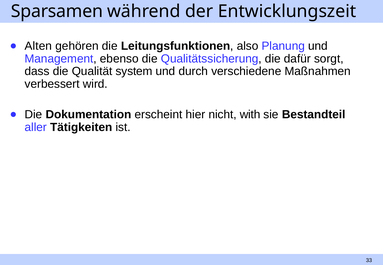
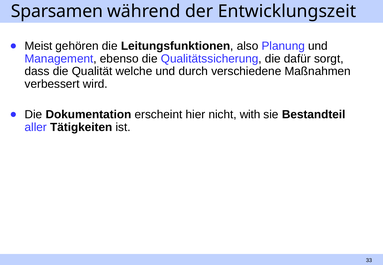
Alten: Alten -> Meist (38, 46)
system: system -> welche (134, 71)
